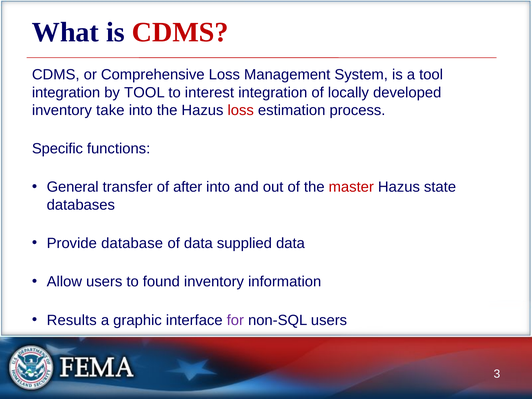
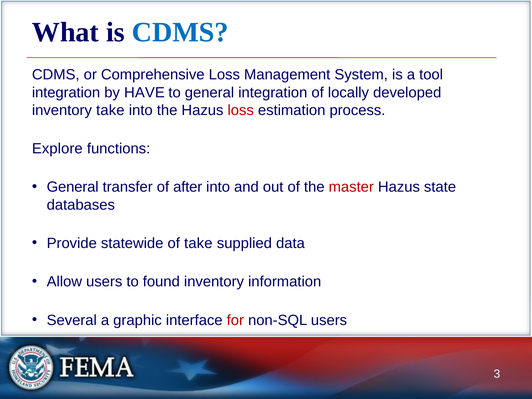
CDMS colour: red -> blue (180, 32)
by TOOL: TOOL -> HAVE (144, 92)
to interest: interest -> general (209, 92)
Specific: Specific -> Explore (57, 149)
database: database -> statewide (132, 243)
of data: data -> take (198, 243)
Results: Results -> Several (72, 320)
for colour: purple -> red (235, 320)
